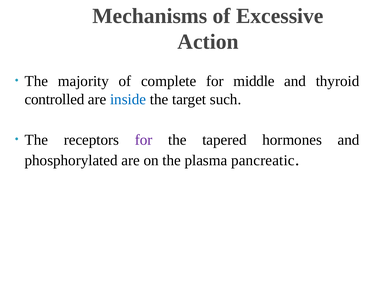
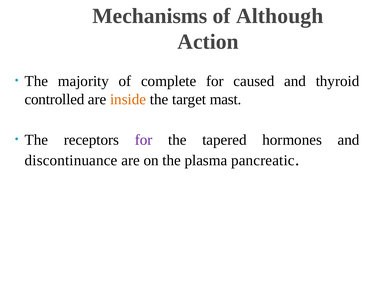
Excessive: Excessive -> Although (280, 16)
middle: middle -> caused (254, 81)
inside colour: blue -> orange (128, 99)
such: such -> mast (226, 99)
phosphorylated: phosphorylated -> discontinuance (71, 160)
